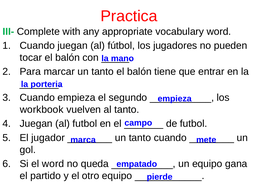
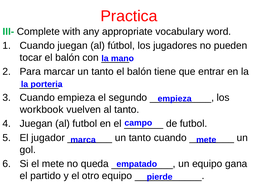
el word: word -> mete (53, 164)
